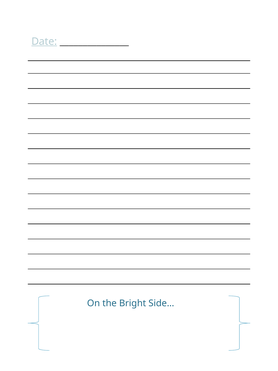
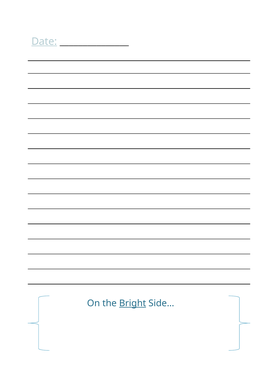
Bright underline: none -> present (133, 303)
